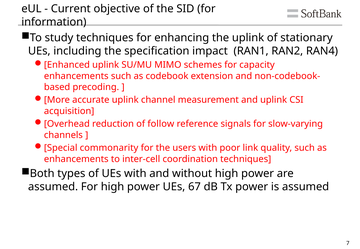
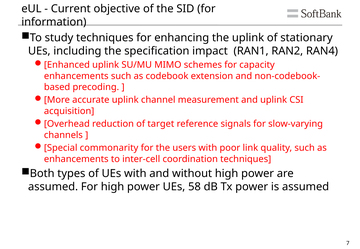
follow: follow -> target (161, 124)
67: 67 -> 58 (194, 187)
